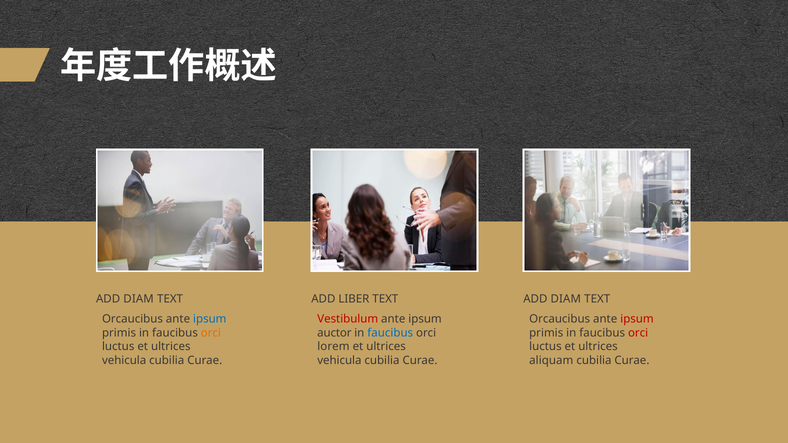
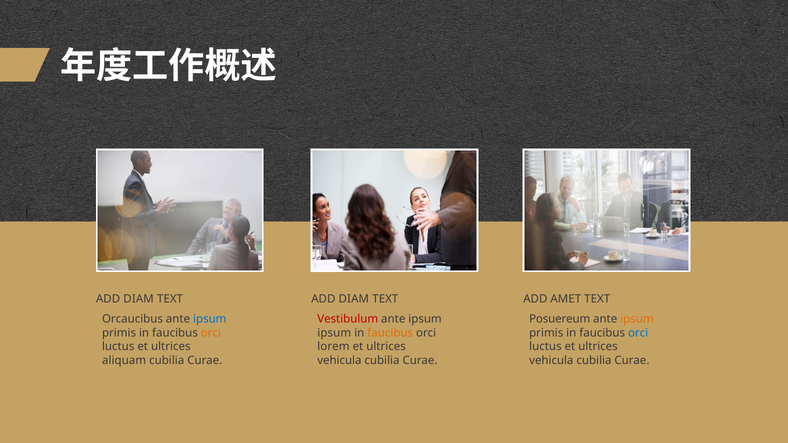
LIBER: LIBER -> DIAM (354, 299)
DIAM: DIAM -> AMET (566, 299)
Orcaucibus: Orcaucibus -> Posuereum (560, 319)
ipsum colour: red -> orange (637, 319)
auctor: auctor -> ipsum (334, 333)
faucibus colour: blue -> orange (390, 333)
orci colour: red -> blue (638, 333)
vehicula: vehicula -> aliquam (124, 361)
aliquam: aliquam -> vehicula (551, 361)
